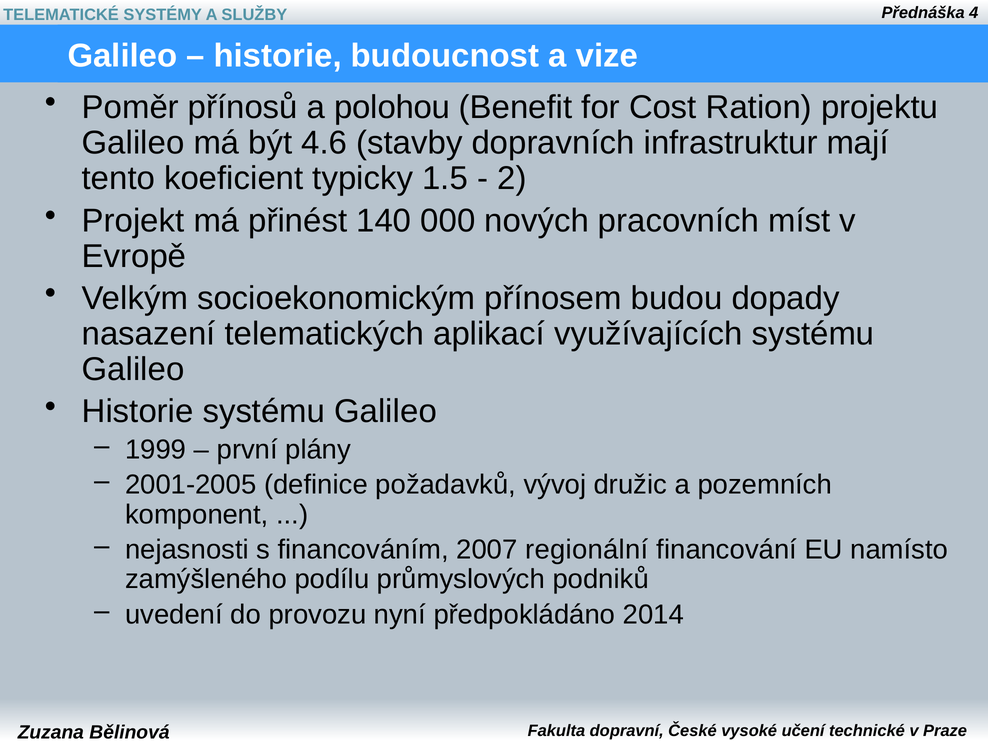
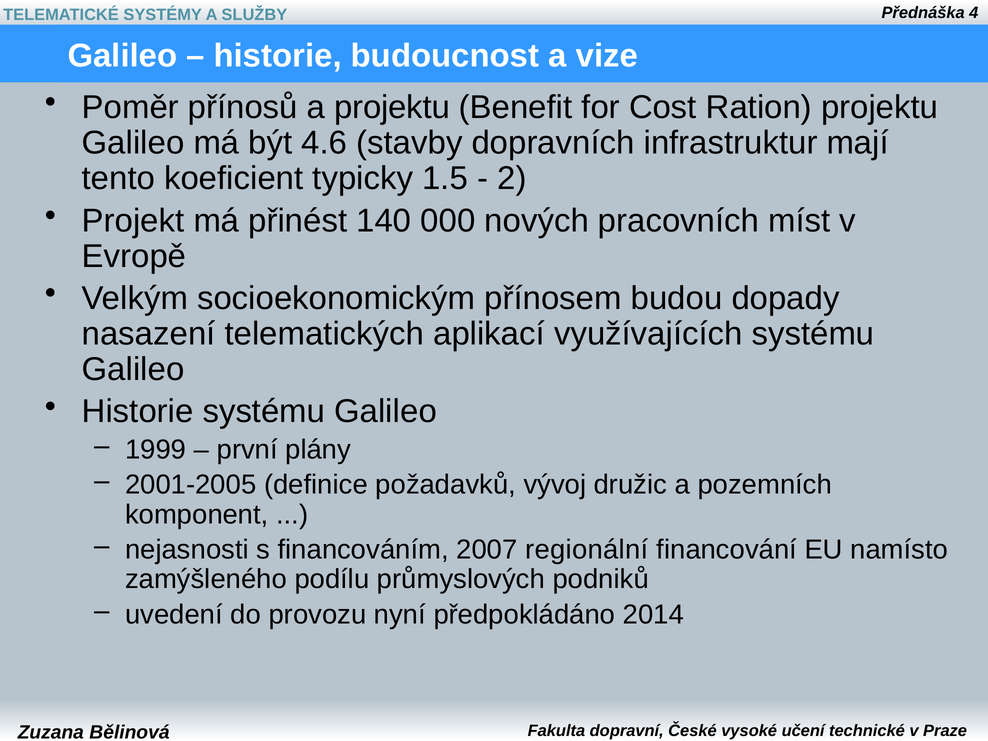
a polohou: polohou -> projektu (392, 107)
